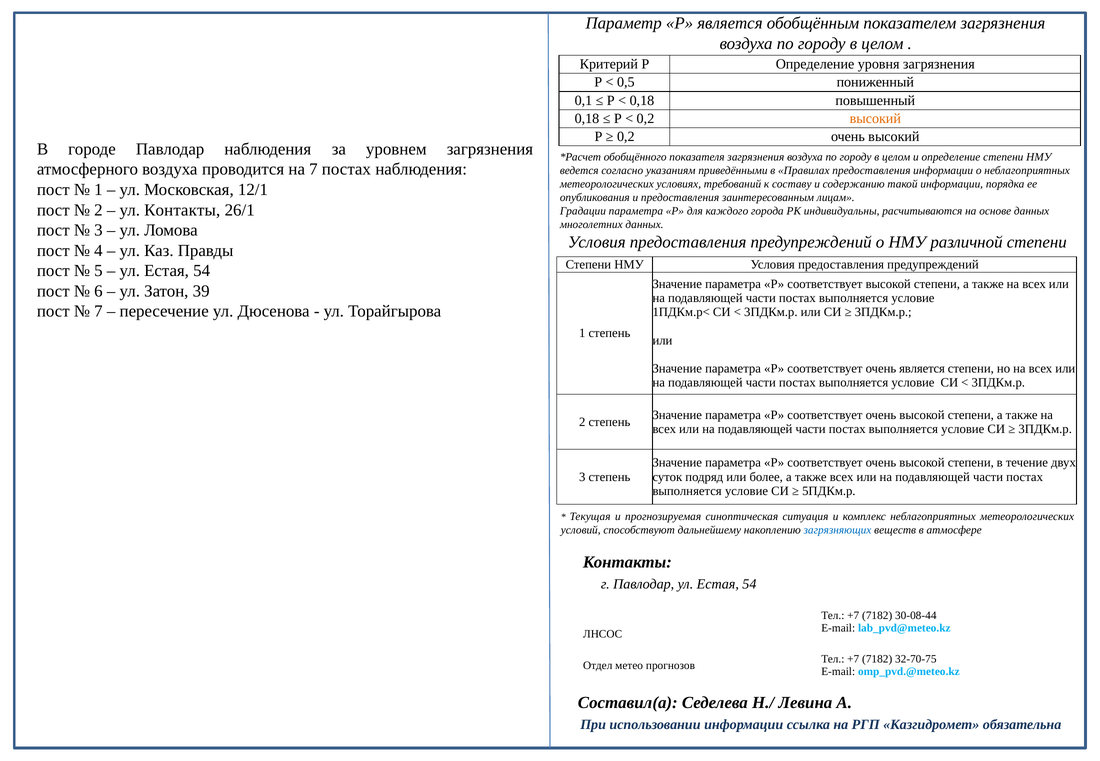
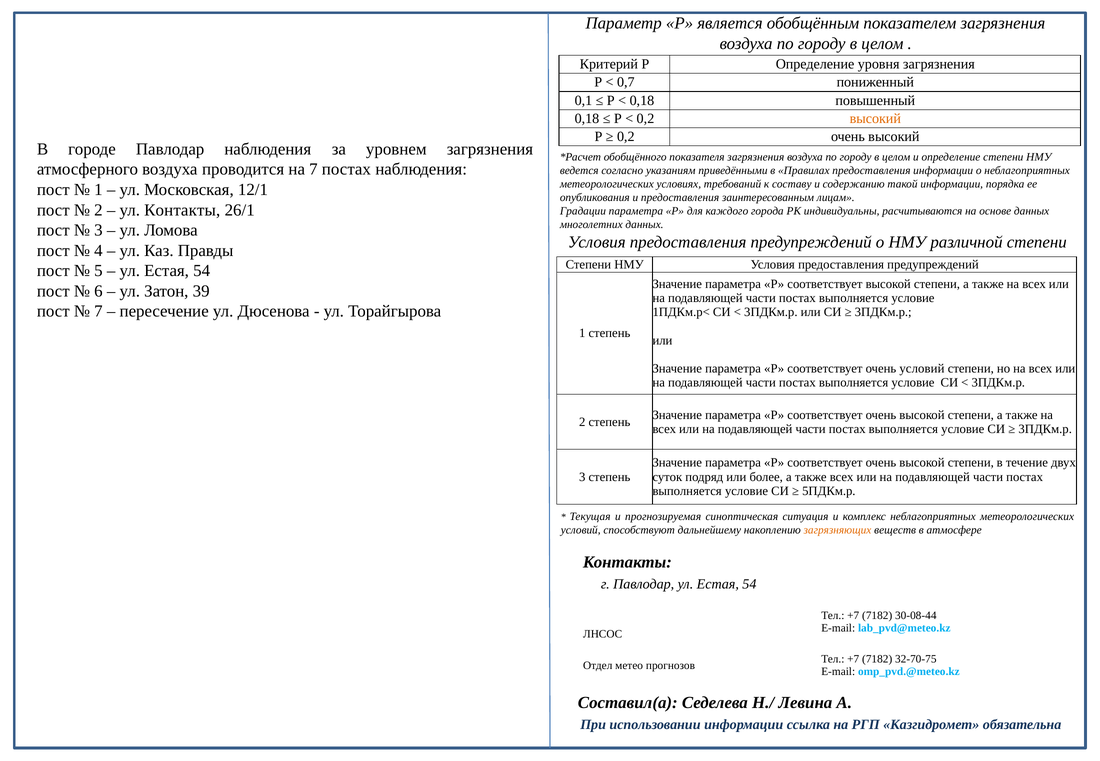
0,5: 0,5 -> 0,7 (626, 82)
очень является: является -> условий (922, 369)
загрязняющих colour: blue -> orange (837, 530)
